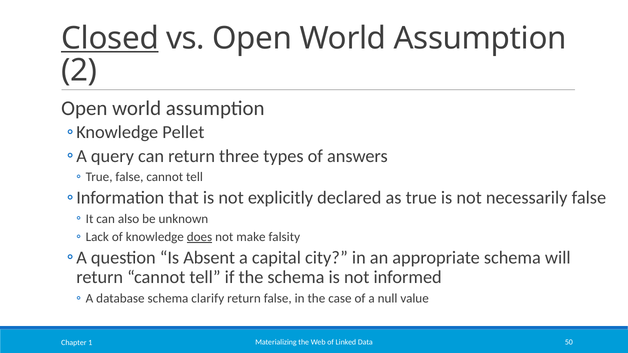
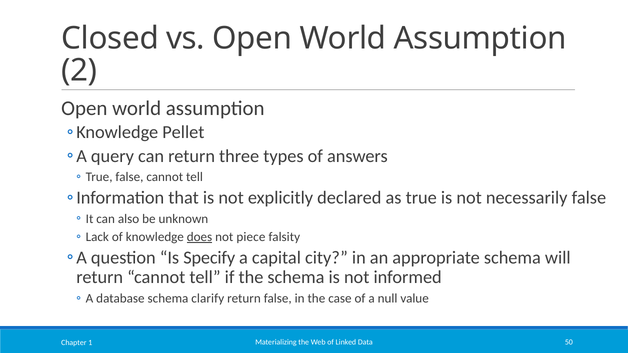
Closed underline: present -> none (110, 38)
make: make -> piece (251, 237)
Absent: Absent -> Specify (209, 258)
